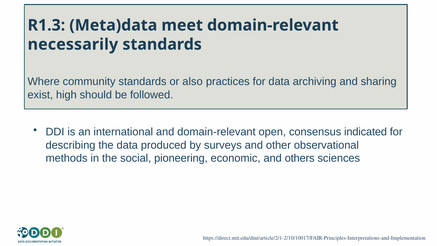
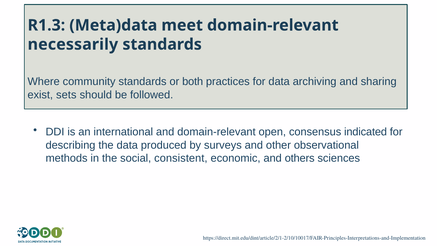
also: also -> both (193, 82)
high: high -> sets (66, 95)
pioneering: pioneering -> consistent (181, 158)
